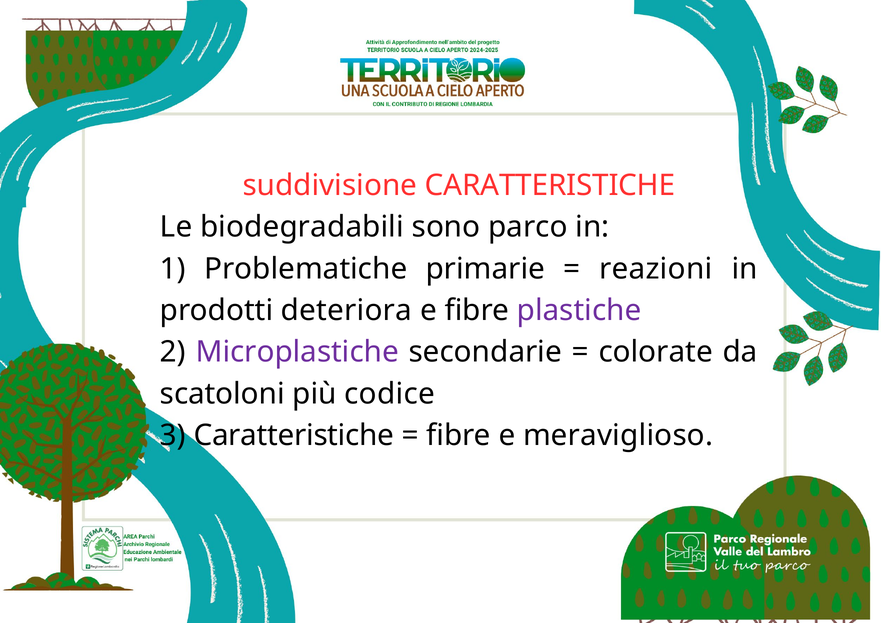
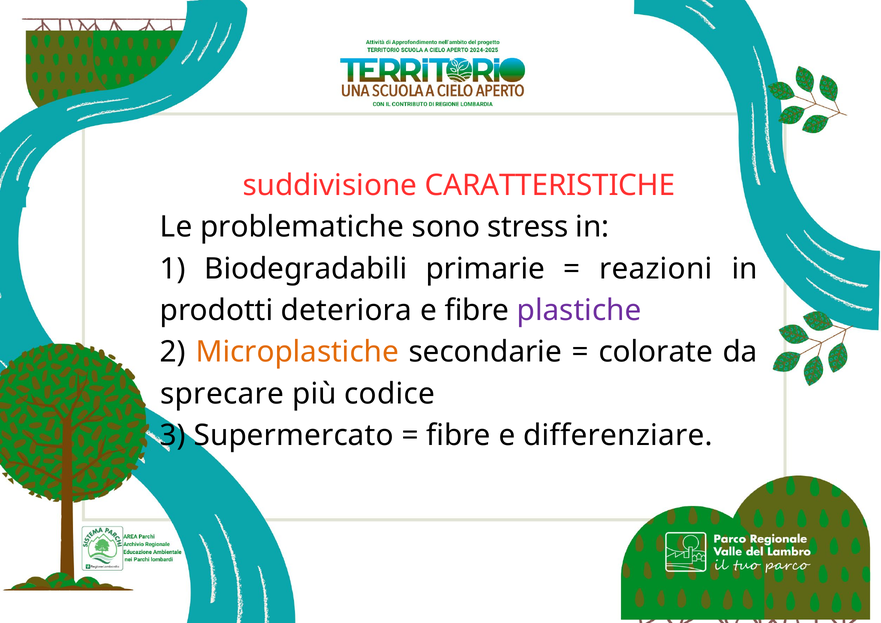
biodegradabili: biodegradabili -> problematiche (302, 227)
parco: parco -> stress (528, 227)
Problematiche: Problematiche -> Biodegradabili (306, 269)
Microplastiche colour: purple -> orange (297, 352)
scatoloni: scatoloni -> sprecare (222, 394)
3 Caratteristiche: Caratteristiche -> Supermercato (294, 435)
meraviglioso: meraviglioso -> differenziare (618, 435)
